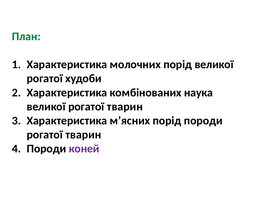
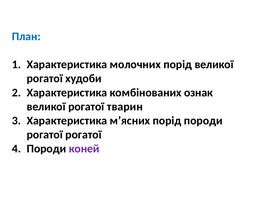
План colour: green -> blue (26, 37)
наука: наука -> ознак (198, 93)
тварин: тварин -> рогатої (83, 135)
